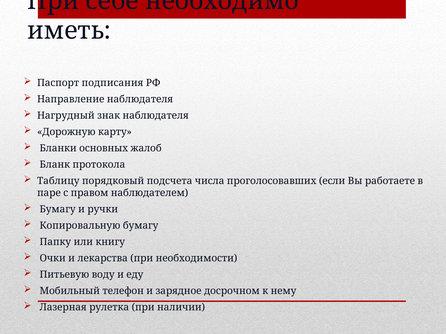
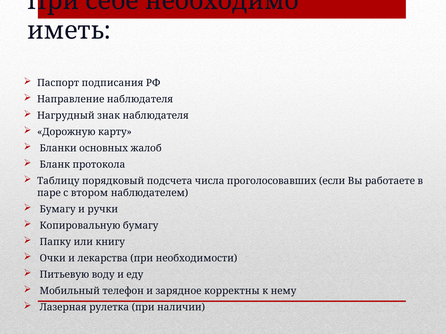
правом: правом -> втором (89, 193)
досрочном: досрочном -> корректны (232, 291)
